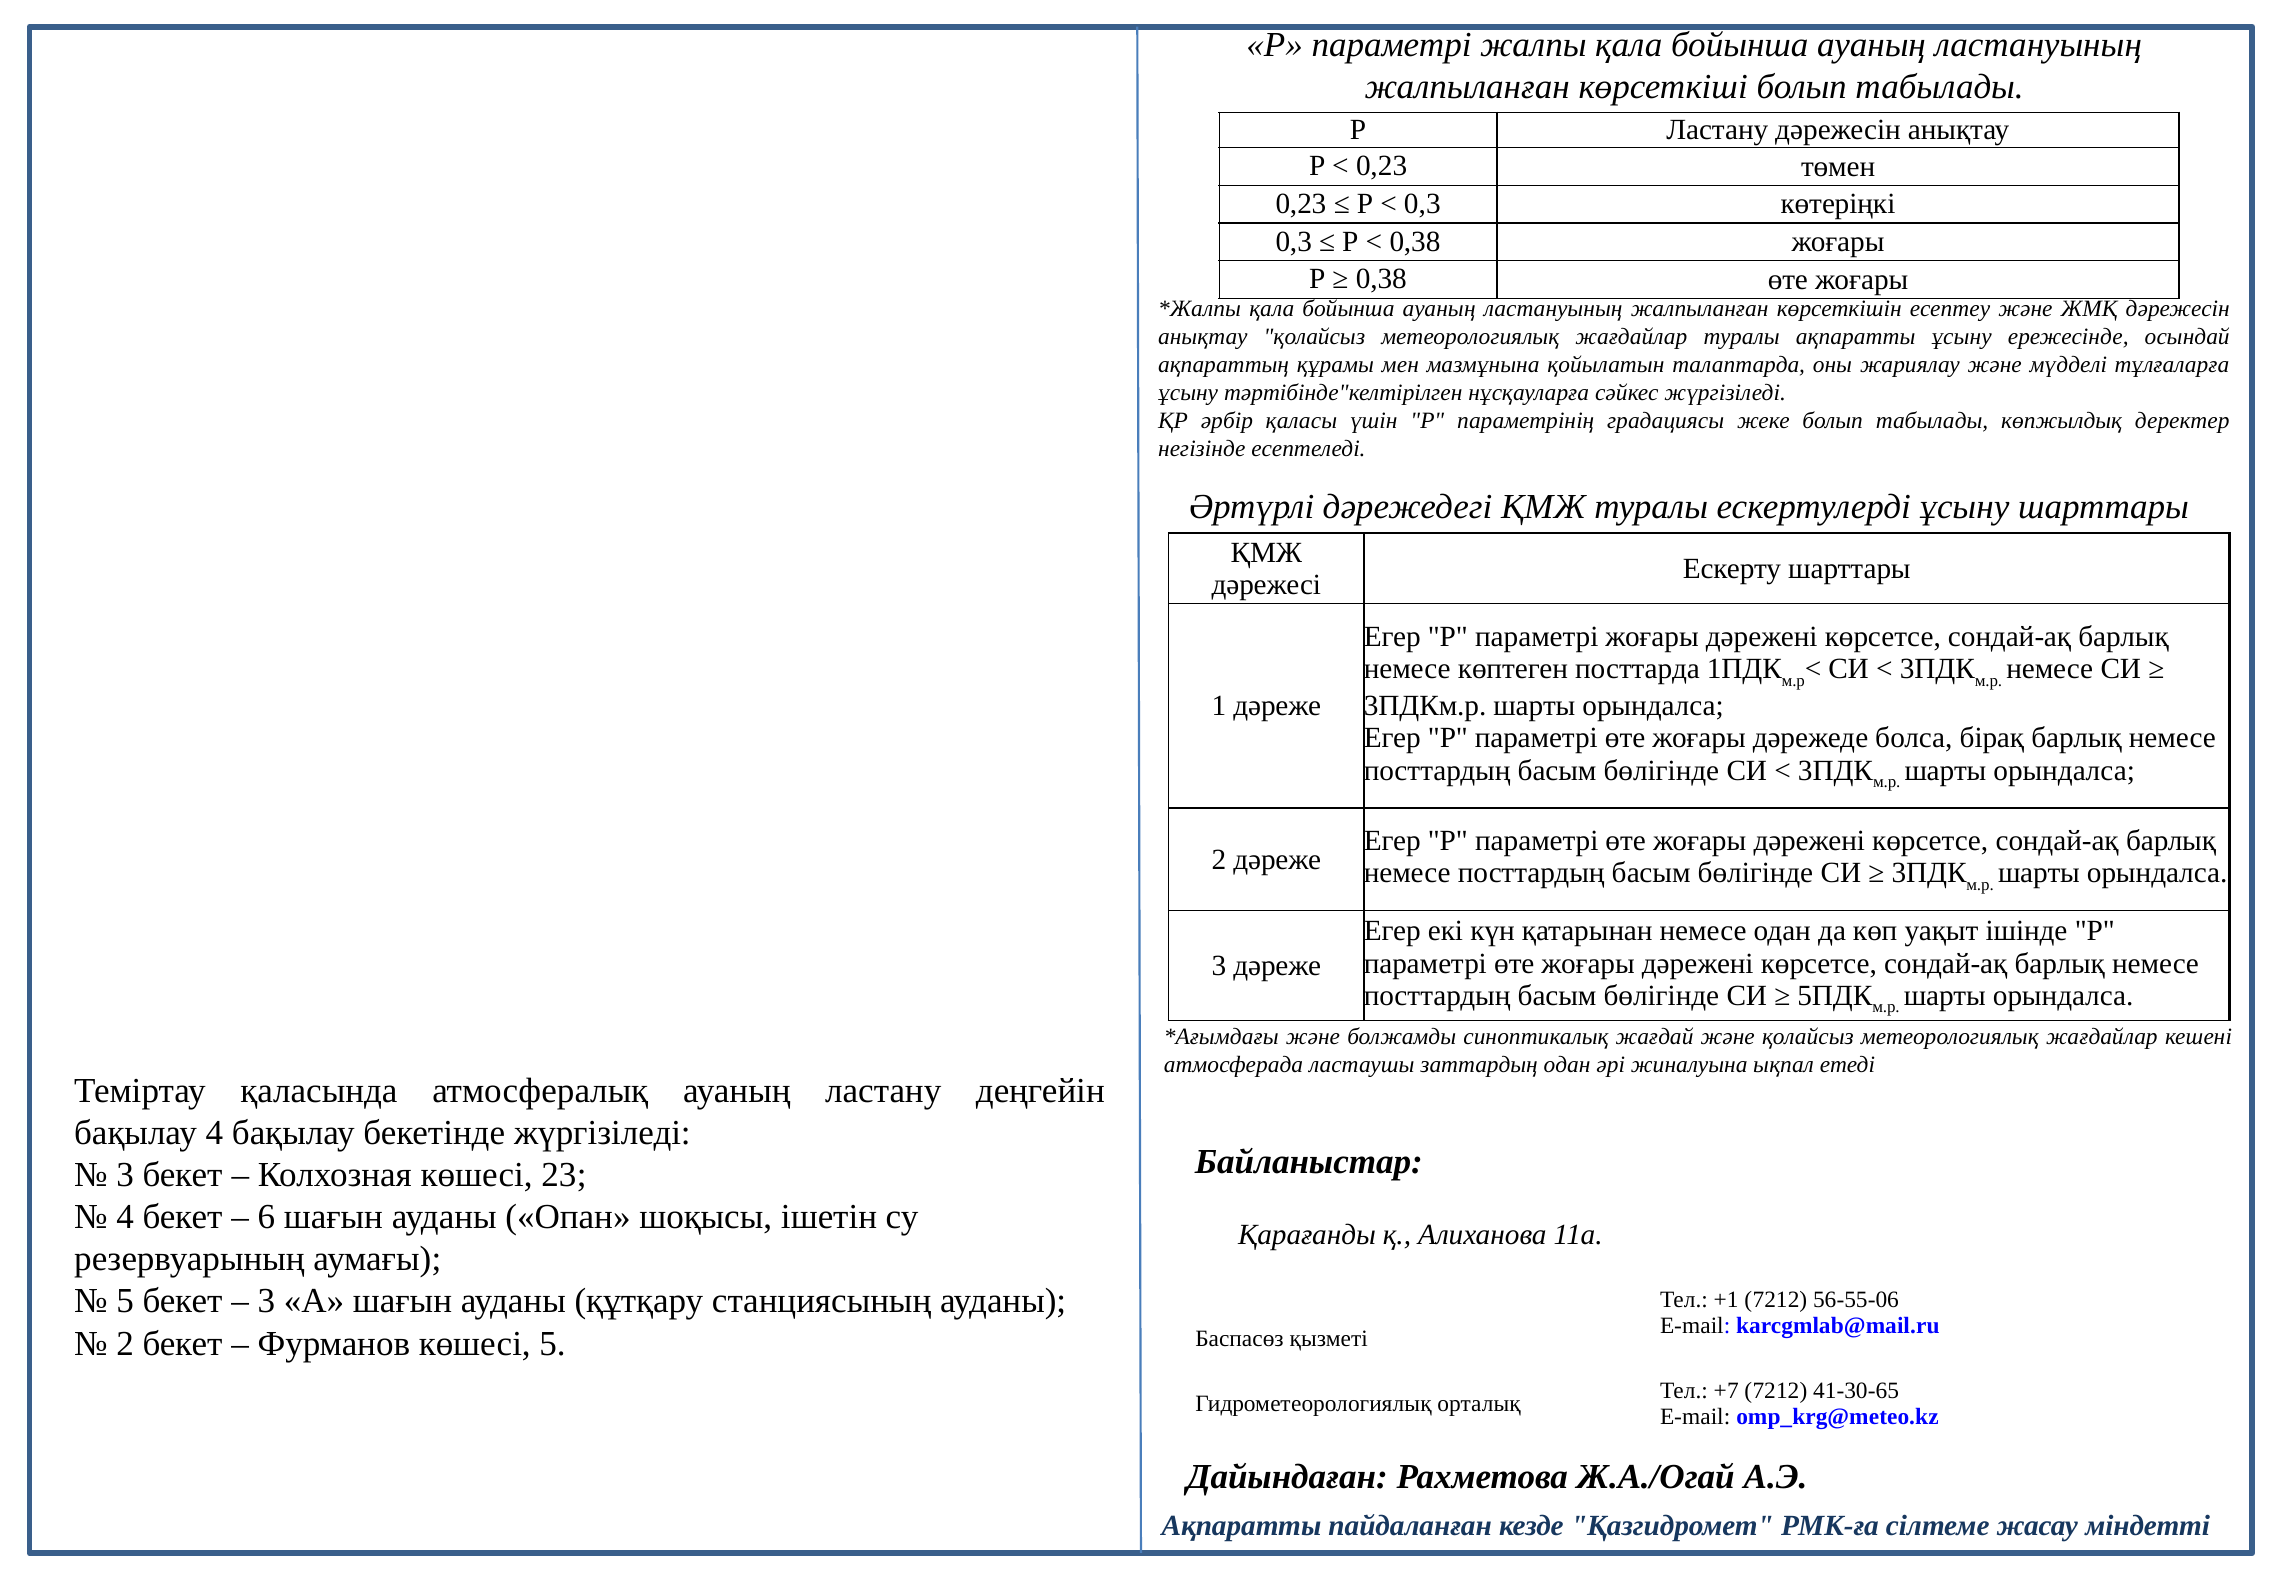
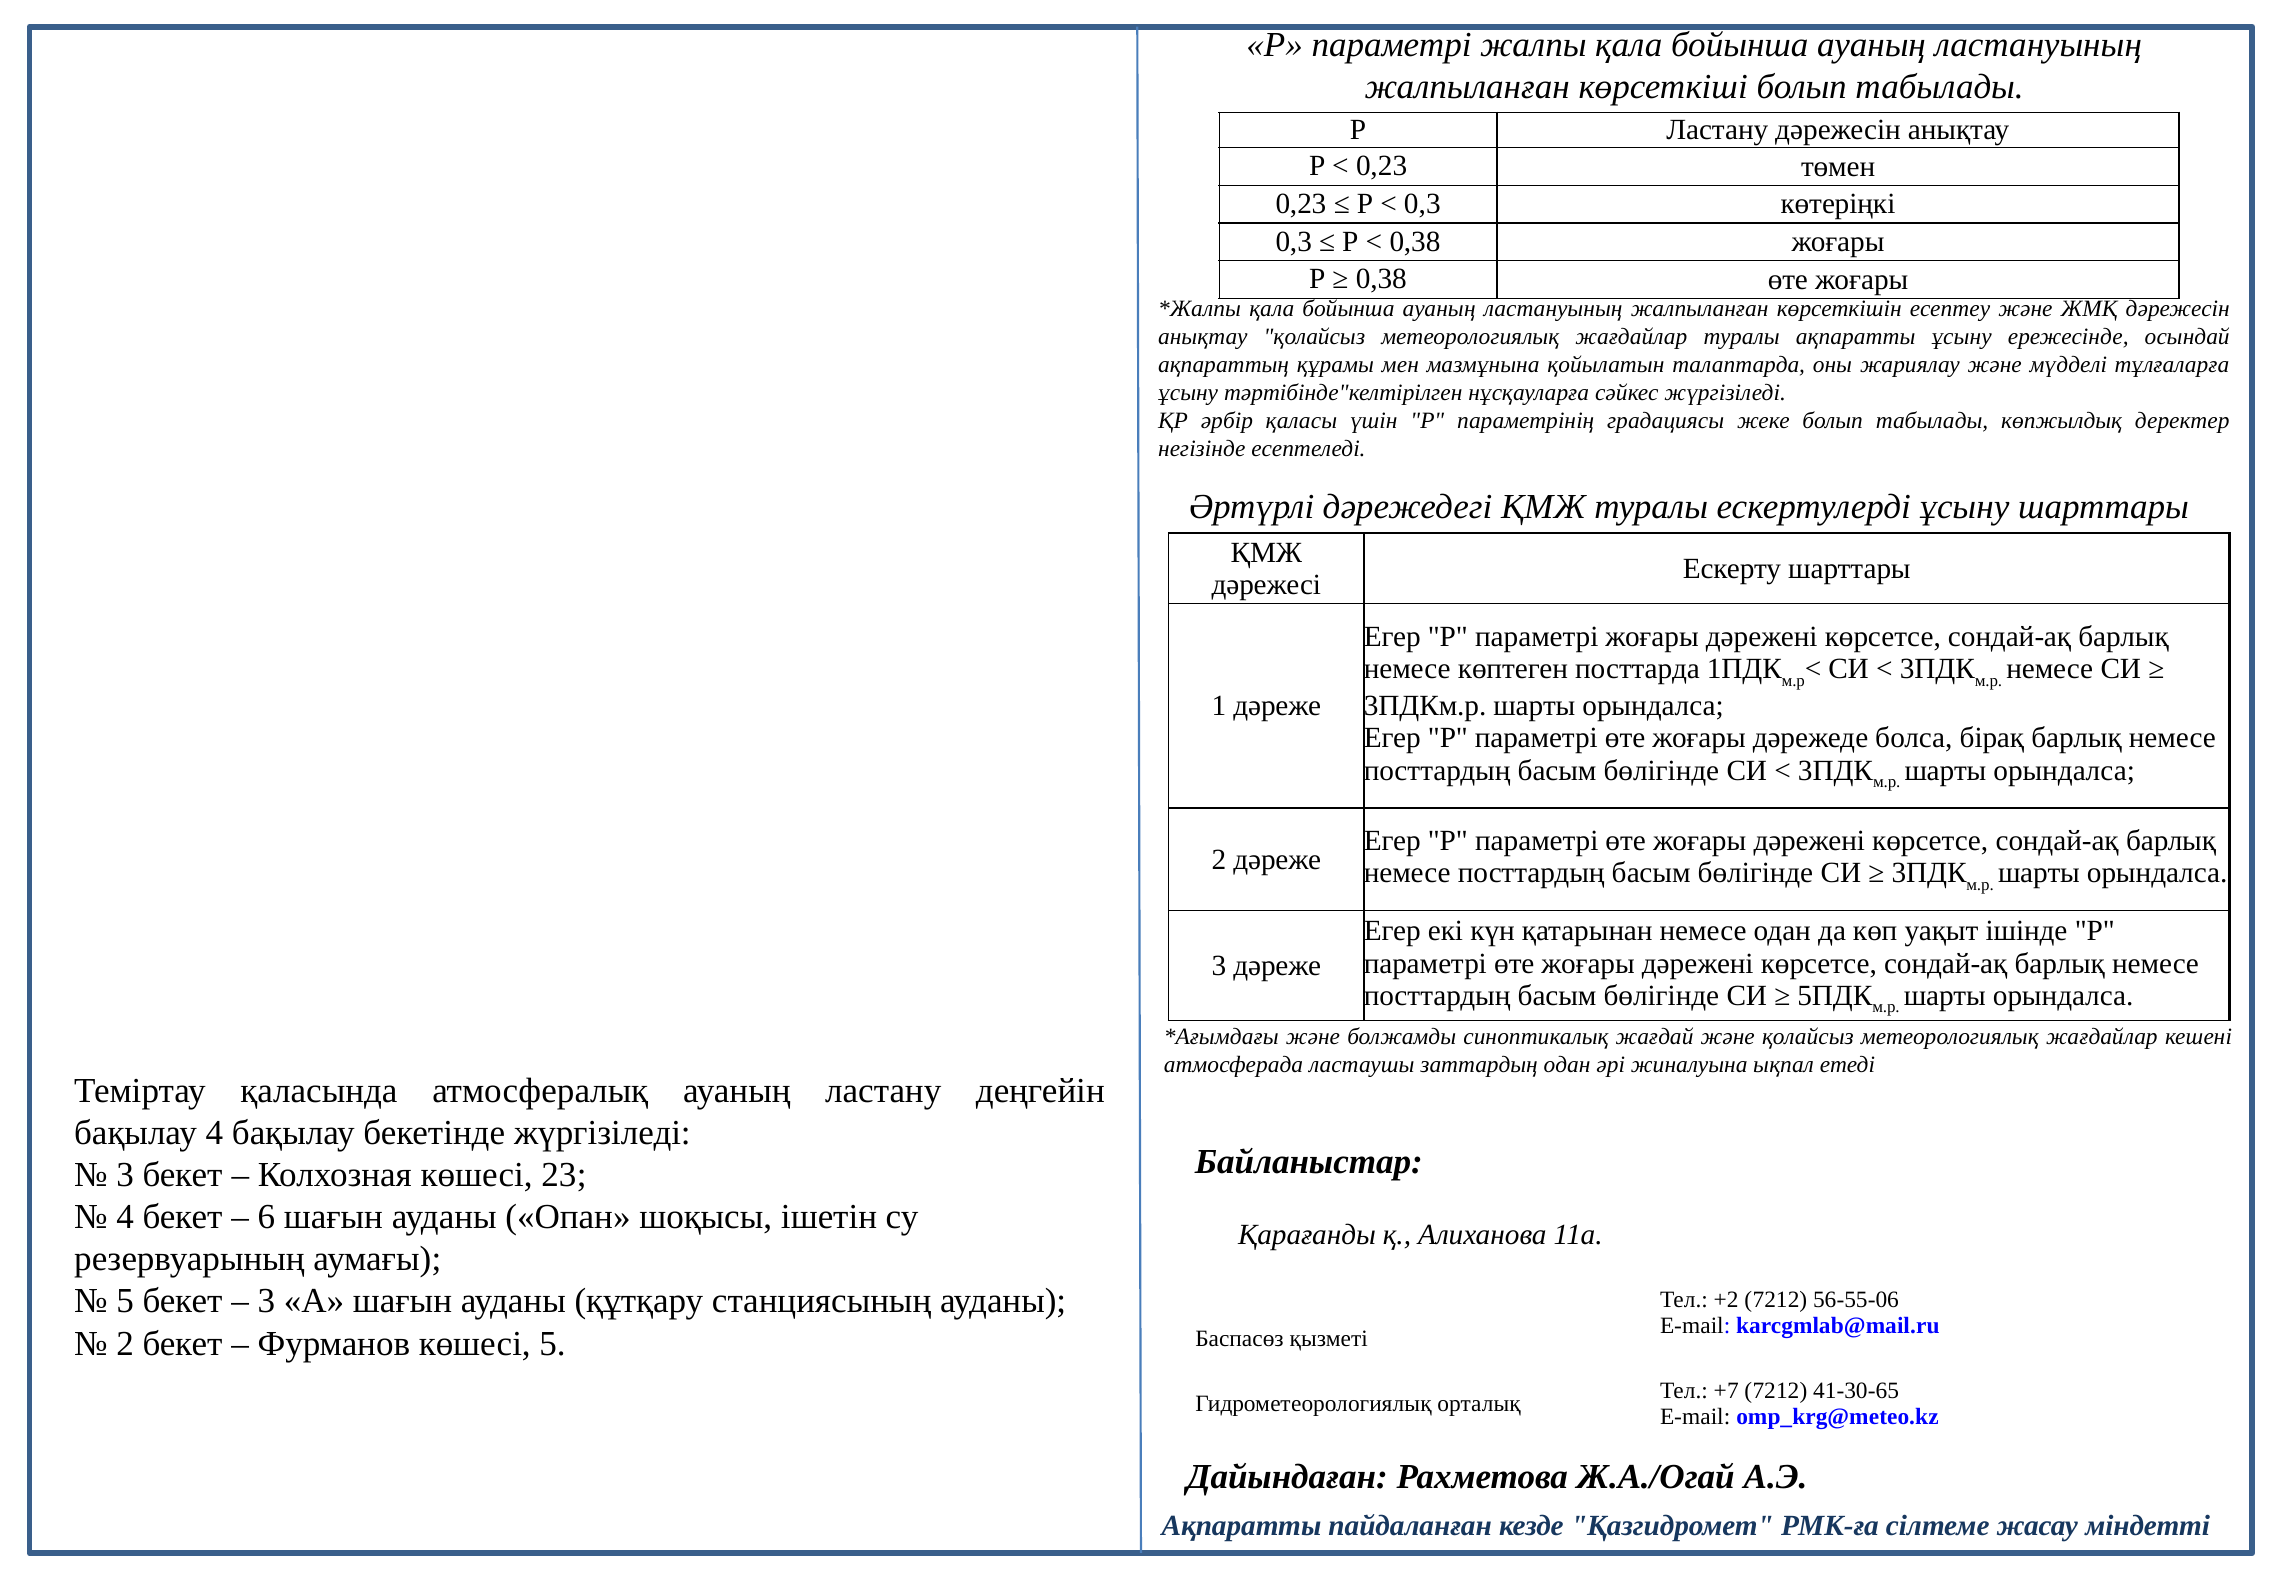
+1: +1 -> +2 (1726, 1299)
